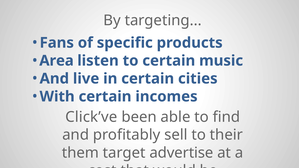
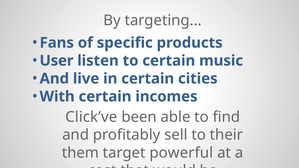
Area: Area -> User (57, 61)
advertise: advertise -> powerful (181, 153)
